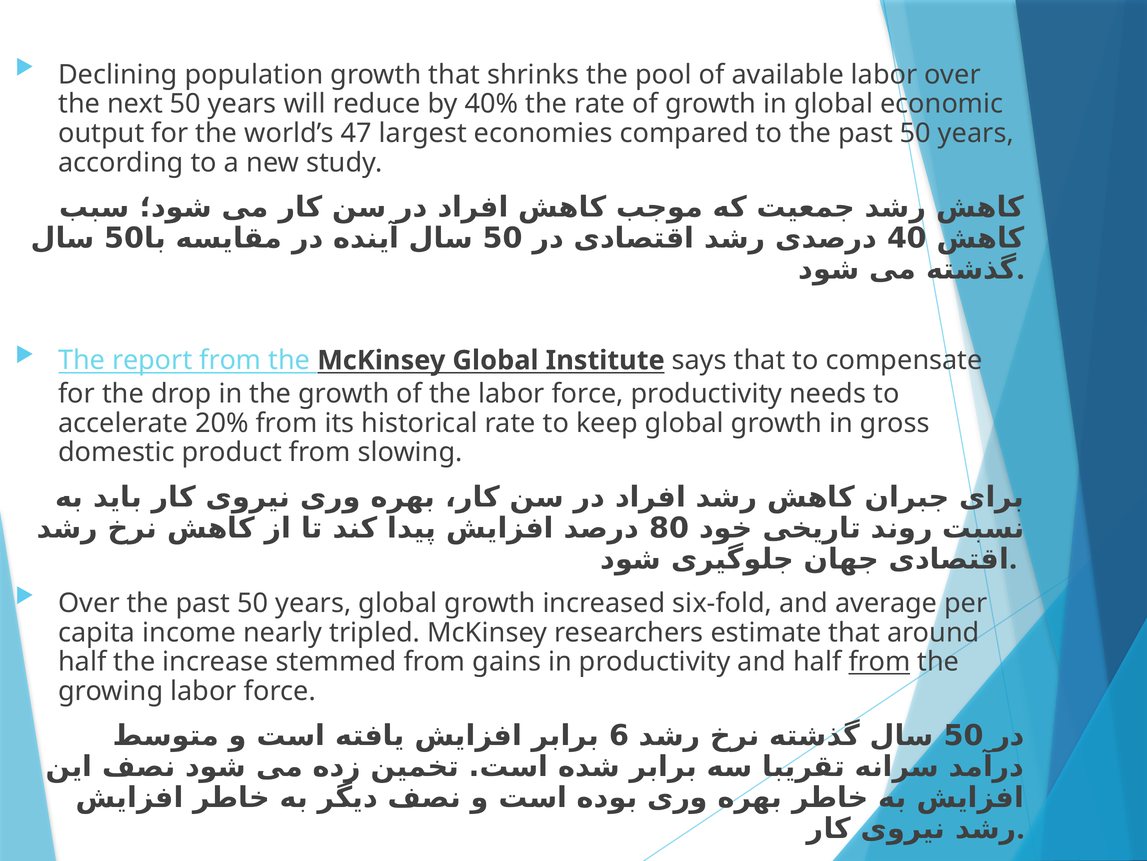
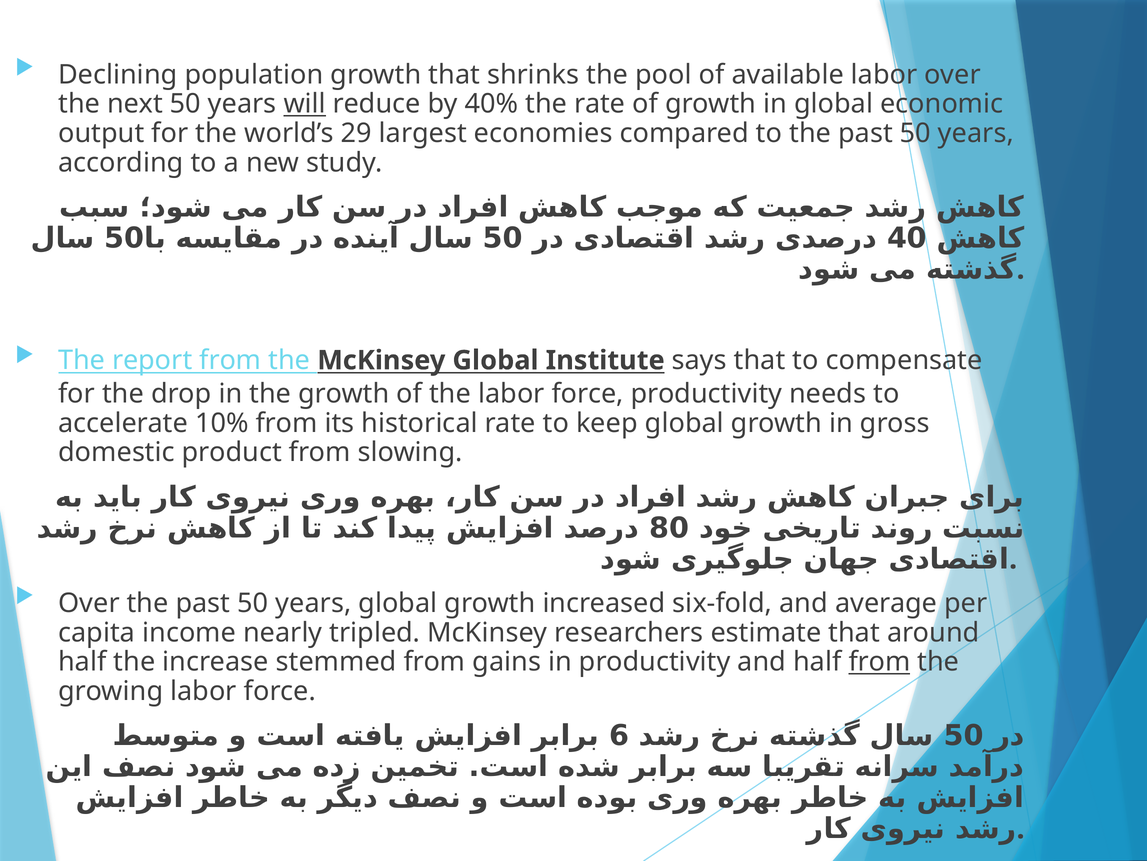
will underline: none -> present (305, 104)
47: 47 -> 29 (356, 133)
20%: 20% -> 10% (222, 423)
